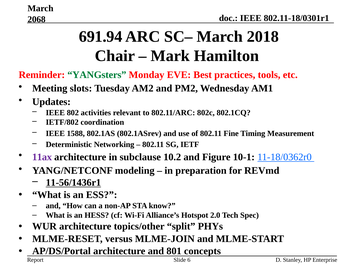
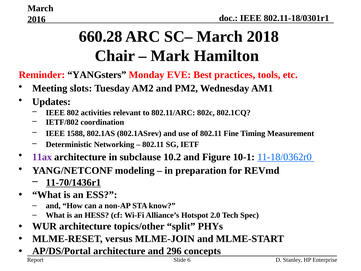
2068: 2068 -> 2016 (37, 19)
691.94: 691.94 -> 660.28 (101, 37)
YANGsters colour: green -> black (97, 75)
11-56/1436r1: 11-56/1436r1 -> 11-70/1436r1 (73, 182)
801: 801 -> 296 (174, 251)
